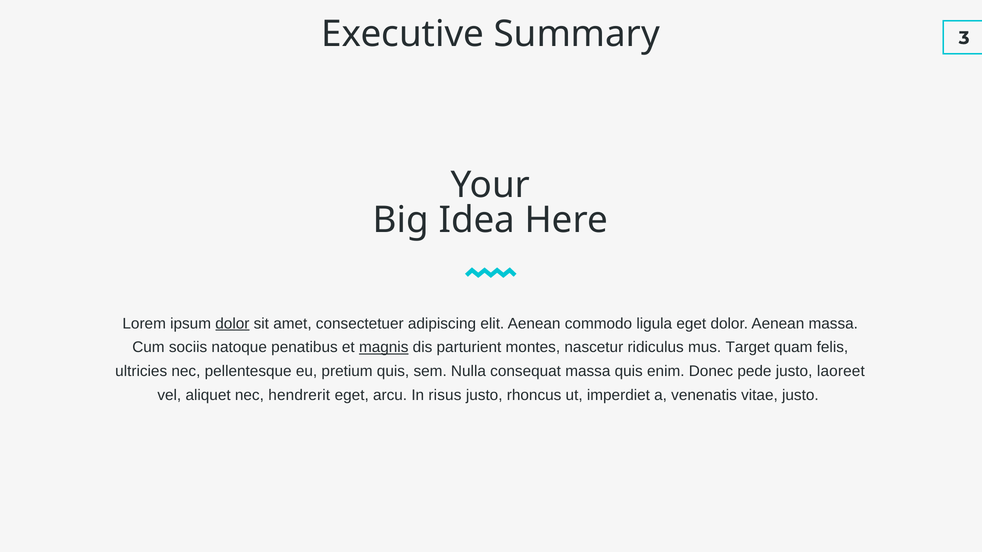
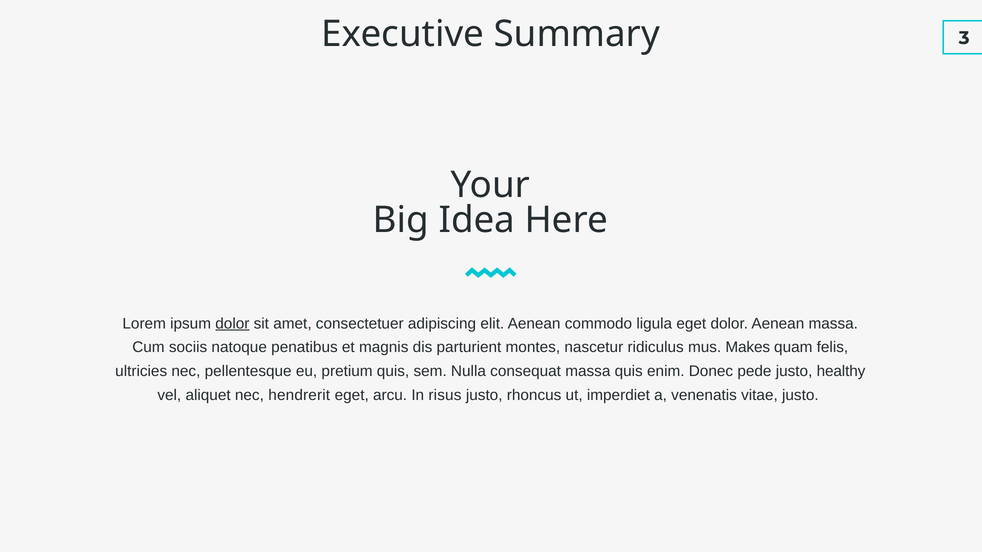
magnis underline: present -> none (384, 348)
Target: Target -> Makes (748, 348)
laoreet: laoreet -> healthy (841, 372)
